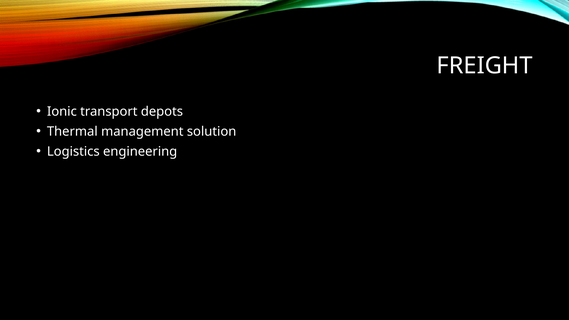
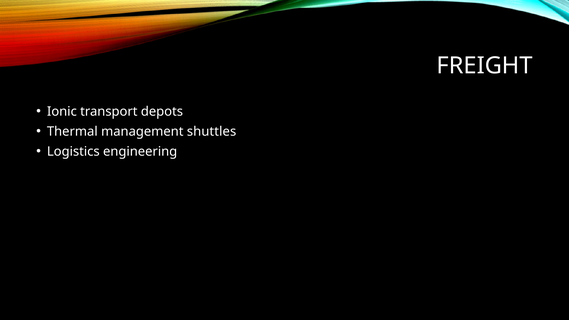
solution: solution -> shuttles (212, 132)
